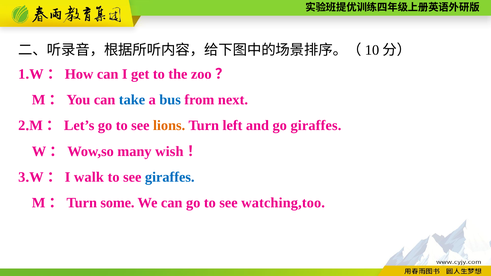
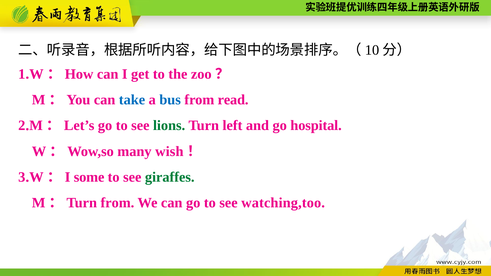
next: next -> read (233, 100)
lions colour: orange -> green (169, 126)
go giraffes: giraffes -> hospital (316, 126)
walk: walk -> some (89, 177)
giraffes colour: blue -> green (170, 177)
Turn some: some -> from (117, 203)
